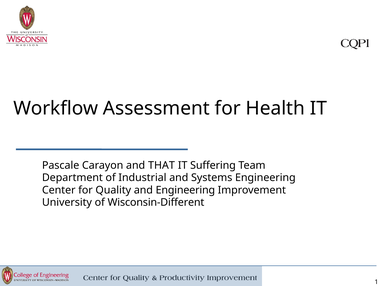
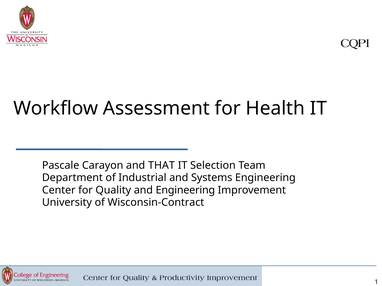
Suffering: Suffering -> Selection (213, 166)
Wisconsin-Different: Wisconsin-Different -> Wisconsin-Contract (156, 203)
